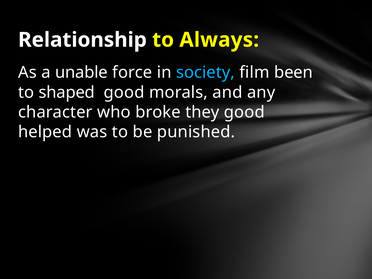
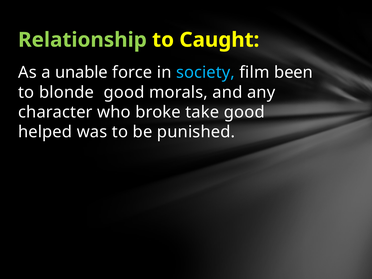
Relationship colour: white -> light green (82, 40)
Always: Always -> Caught (219, 40)
shaped: shaped -> blonde (67, 92)
they: they -> take (202, 112)
